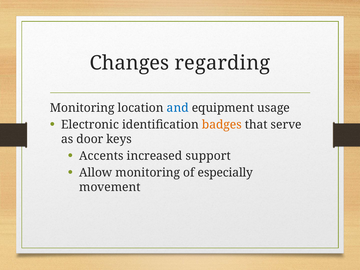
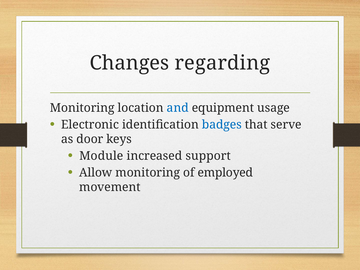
badges colour: orange -> blue (222, 125)
Accents: Accents -> Module (101, 156)
especially: especially -> employed (225, 173)
